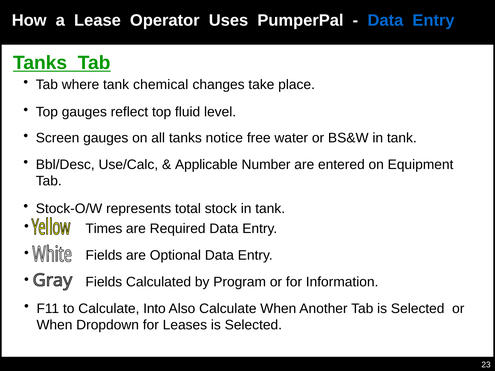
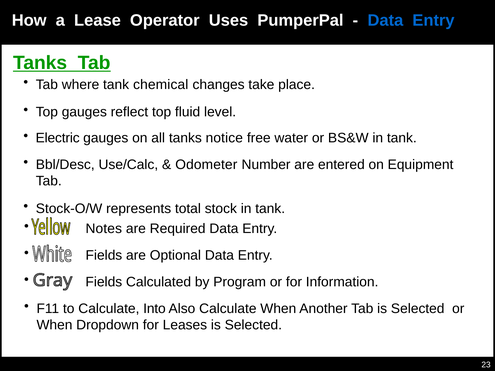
Screen: Screen -> Electric (58, 138)
Applicable: Applicable -> Odometer (206, 165)
Times: Times -> Notes (104, 229)
